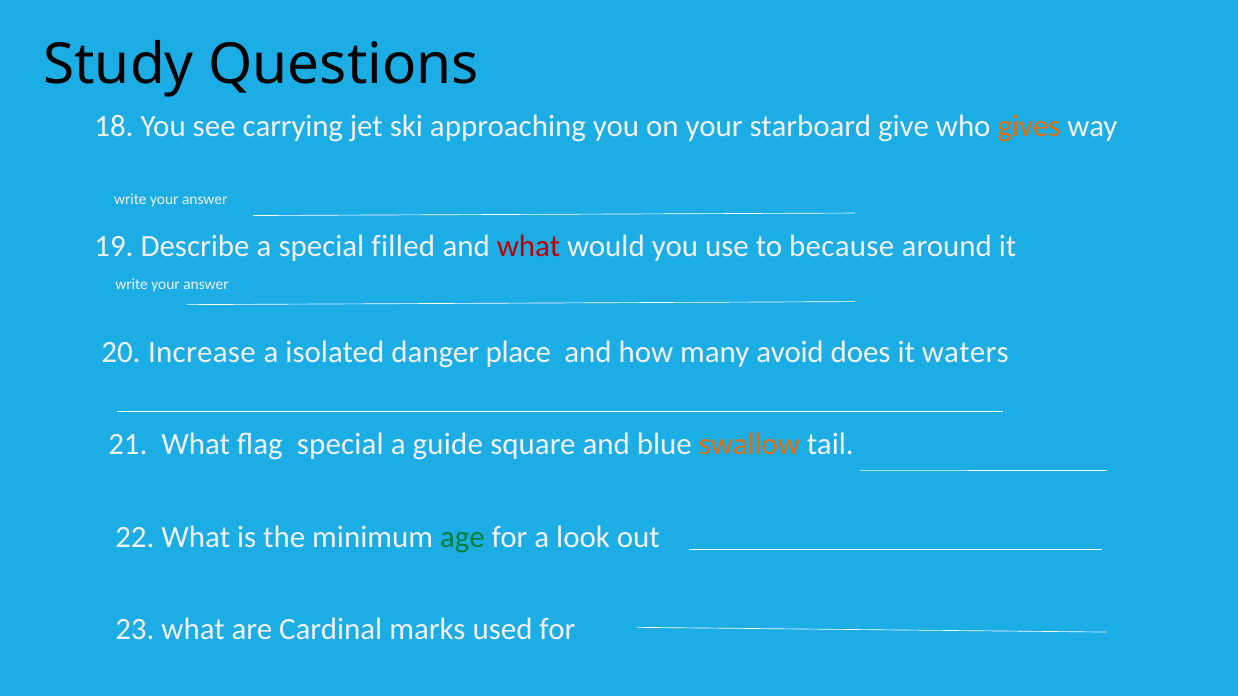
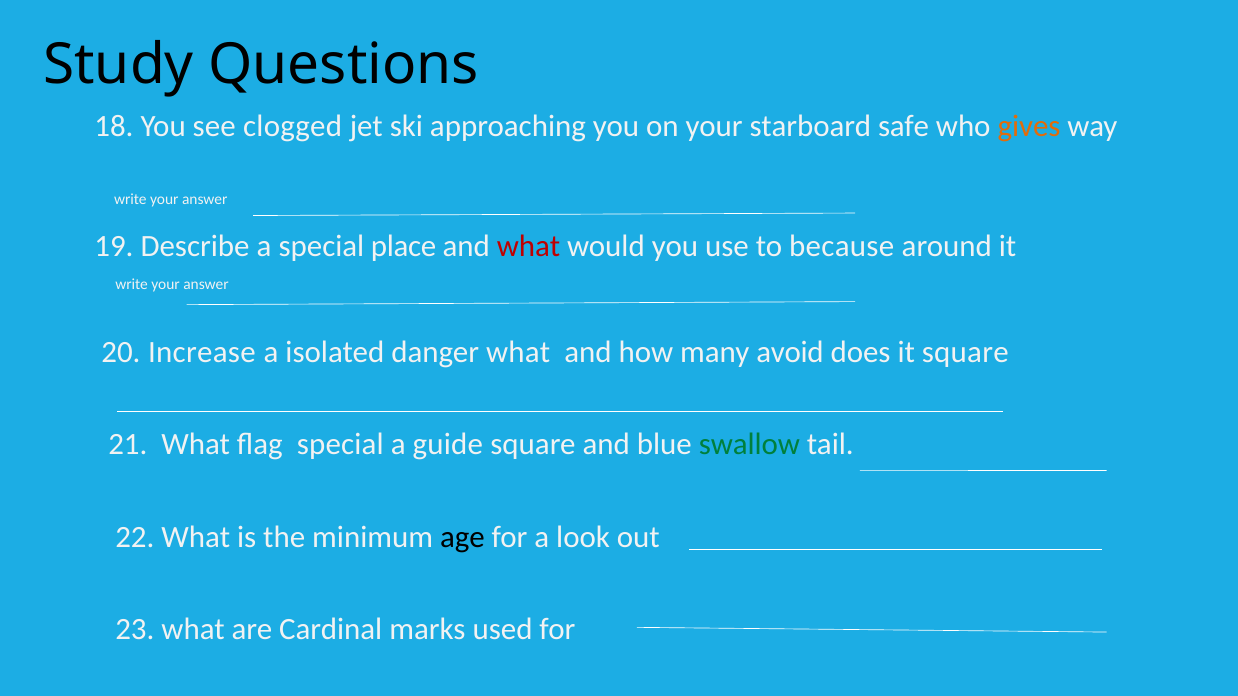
carrying: carrying -> clogged (293, 126)
give: give -> safe (904, 126)
filled: filled -> place (404, 247)
danger place: place -> what (518, 352)
it waters: waters -> square (965, 352)
swallow colour: orange -> green (749, 445)
age colour: green -> black (462, 537)
